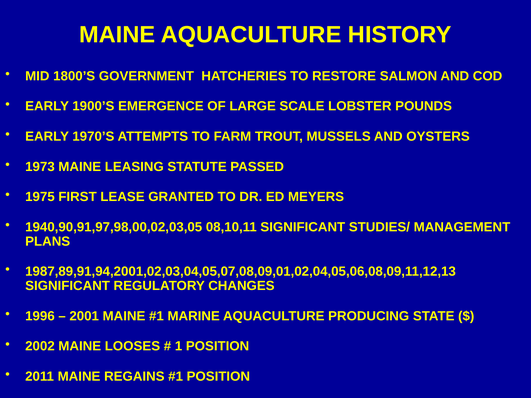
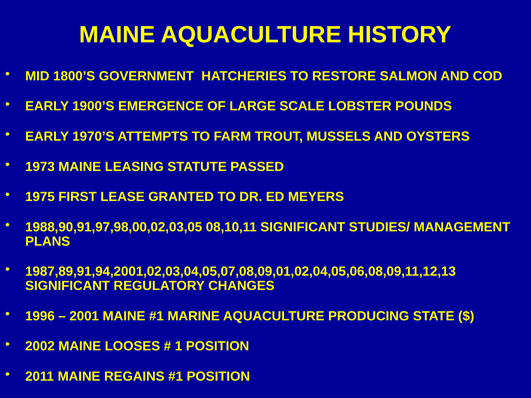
1940,90,91,97,98,00,02,03,05: 1940,90,91,97,98,00,02,03,05 -> 1988,90,91,97,98,00,02,03,05 (114, 227)
